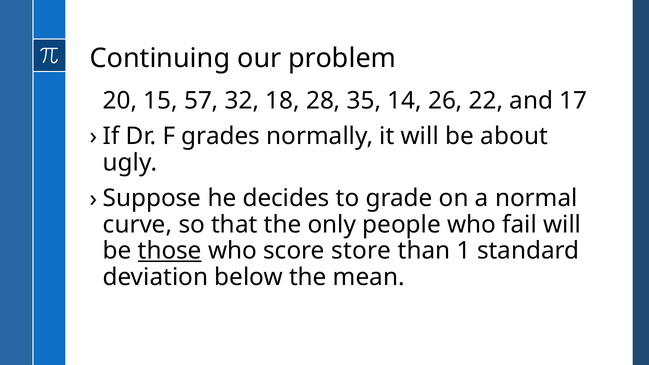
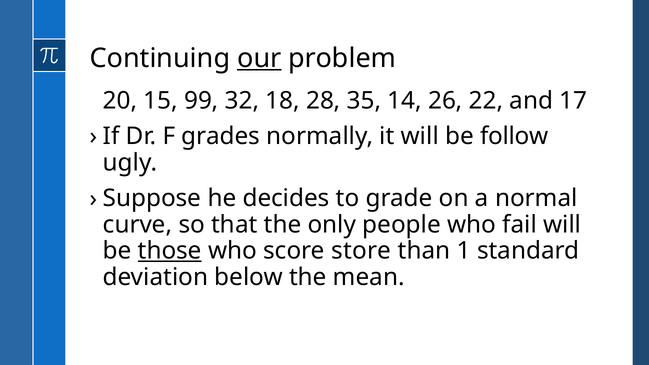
our underline: none -> present (259, 58)
57: 57 -> 99 (201, 101)
about: about -> follow (514, 136)
